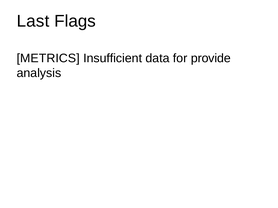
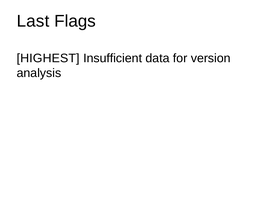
METRICS: METRICS -> HIGHEST (48, 58)
provide: provide -> version (211, 58)
